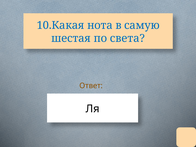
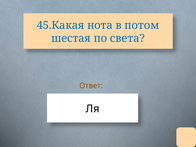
10.Какая: 10.Какая -> 45.Какая (61, 25)
самую: самую -> потом (142, 25)
